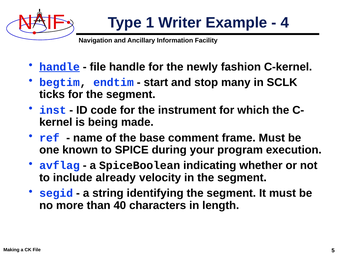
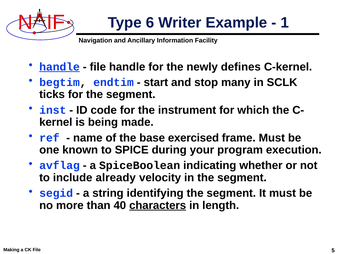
1: 1 -> 6 (150, 23)
4: 4 -> 1 (285, 23)
fashion: fashion -> defines (241, 67)
comment: comment -> exercised (193, 138)
characters underline: none -> present (158, 205)
